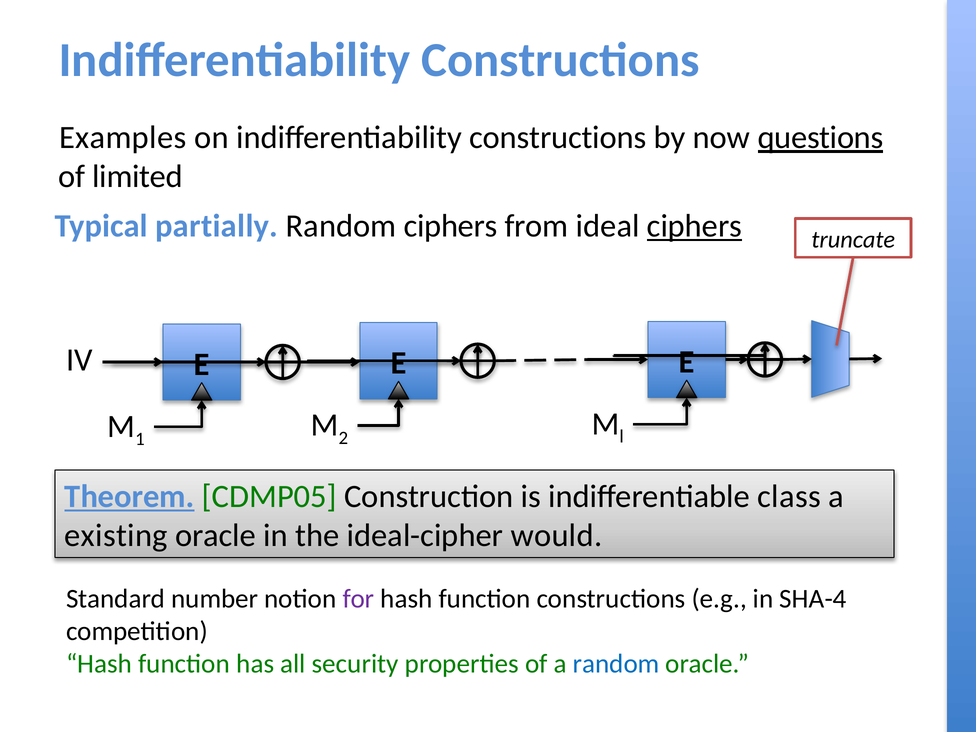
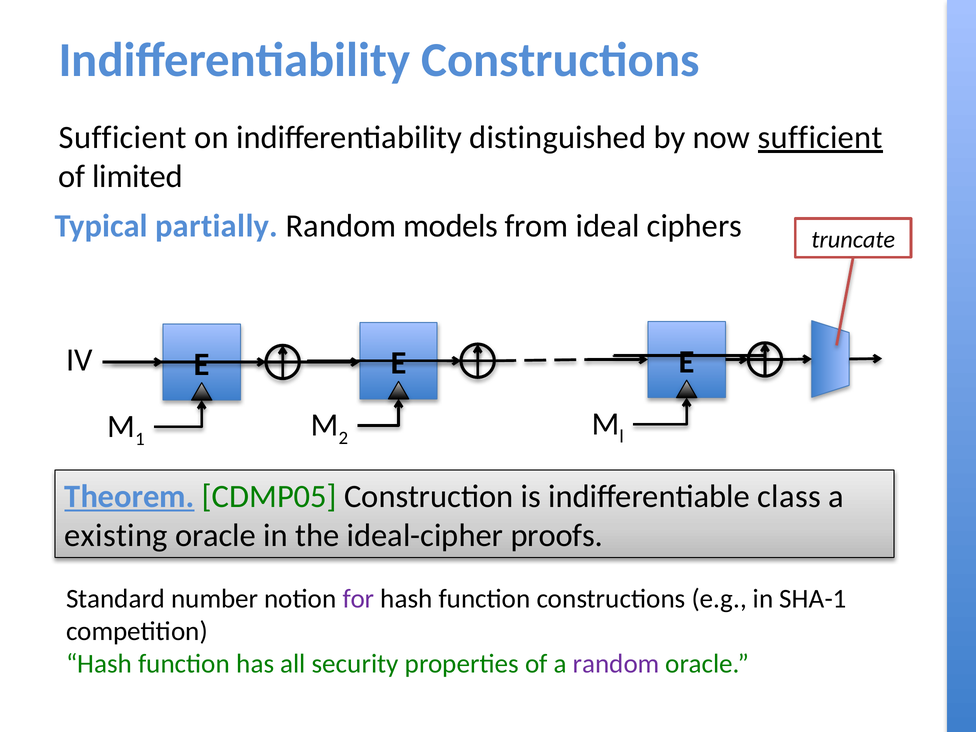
Examples: Examples -> Sufficient (123, 137)
on indifferentiability constructions: constructions -> distinguished (558, 137)
now questions: questions -> sufficient (820, 137)
Random ciphers: ciphers -> models (451, 226)
ciphers underline: present -> none (694, 226)
would: would -> proofs (557, 535)
SHA-4: SHA-4 -> SHA-1 (813, 599)
random colour: blue -> purple (616, 664)
